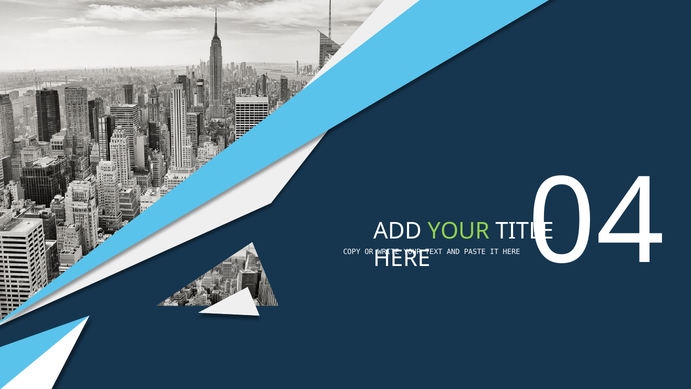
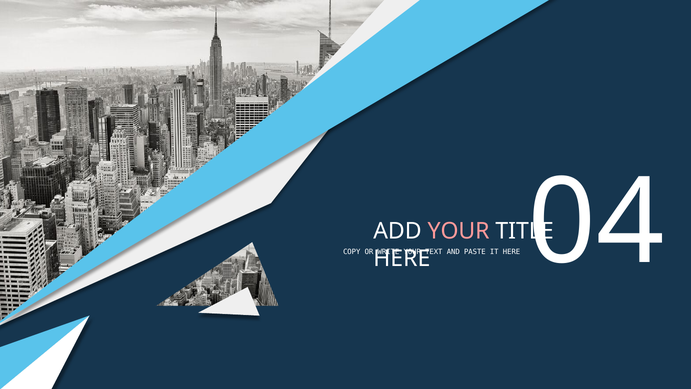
YOUR colour: light green -> pink (459, 231)
